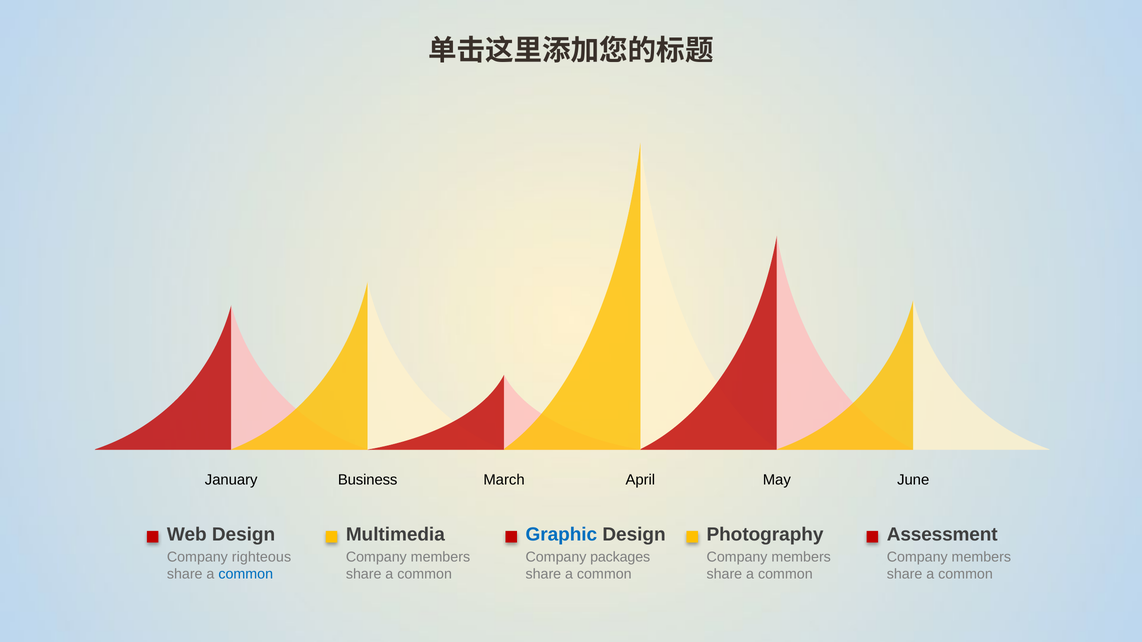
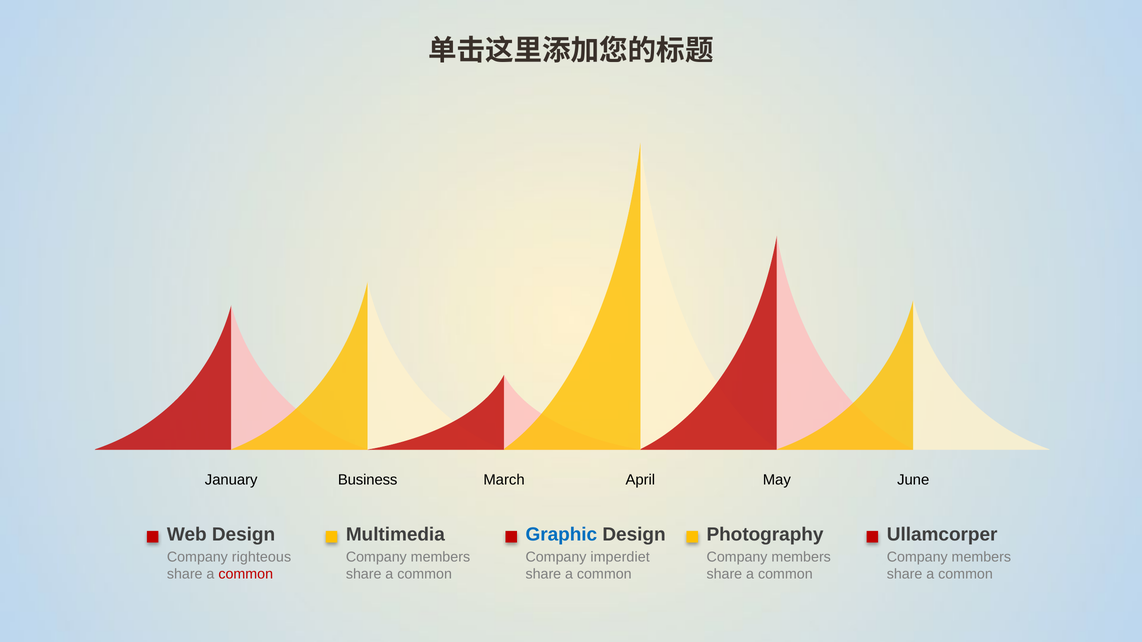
Assessment: Assessment -> Ullamcorper (942, 535)
packages: packages -> imperdiet (620, 557)
common colour: blue -> red (246, 574)
